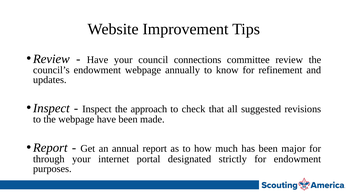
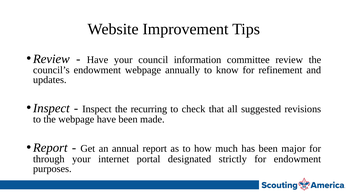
connections: connections -> information (198, 60)
approach: approach -> recurring (149, 109)
